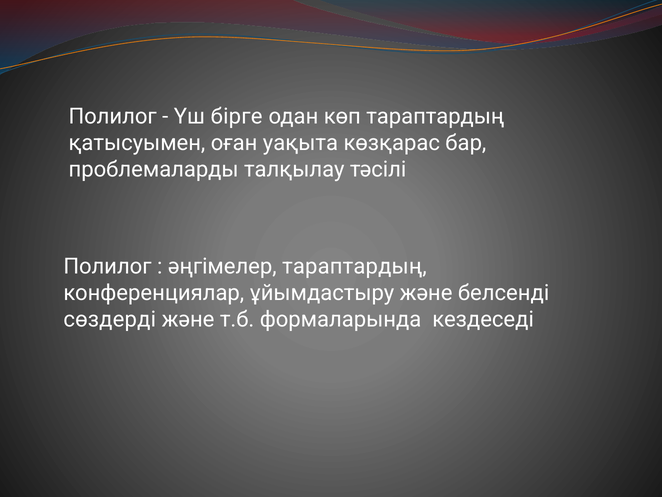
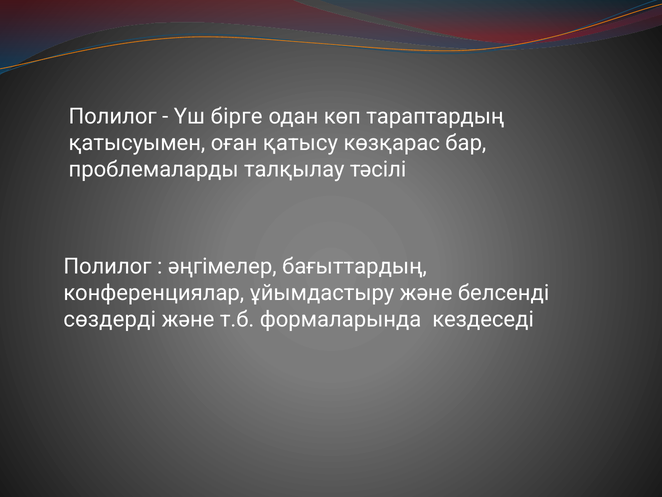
уақыта: уақыта -> қатысу (300, 143)
әңгімелер тараптардың: тараптардың -> бағыттардың (355, 266)
